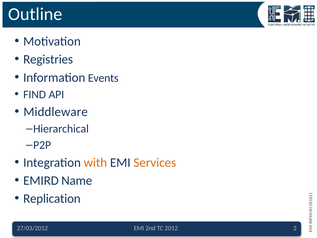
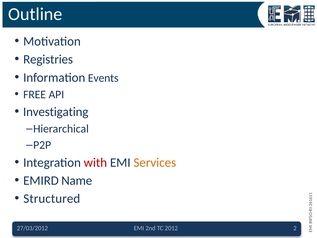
FIND: FIND -> FREE (35, 94)
Middleware: Middleware -> Investigating (56, 112)
with colour: orange -> red (95, 162)
Replication: Replication -> Structured (52, 198)
